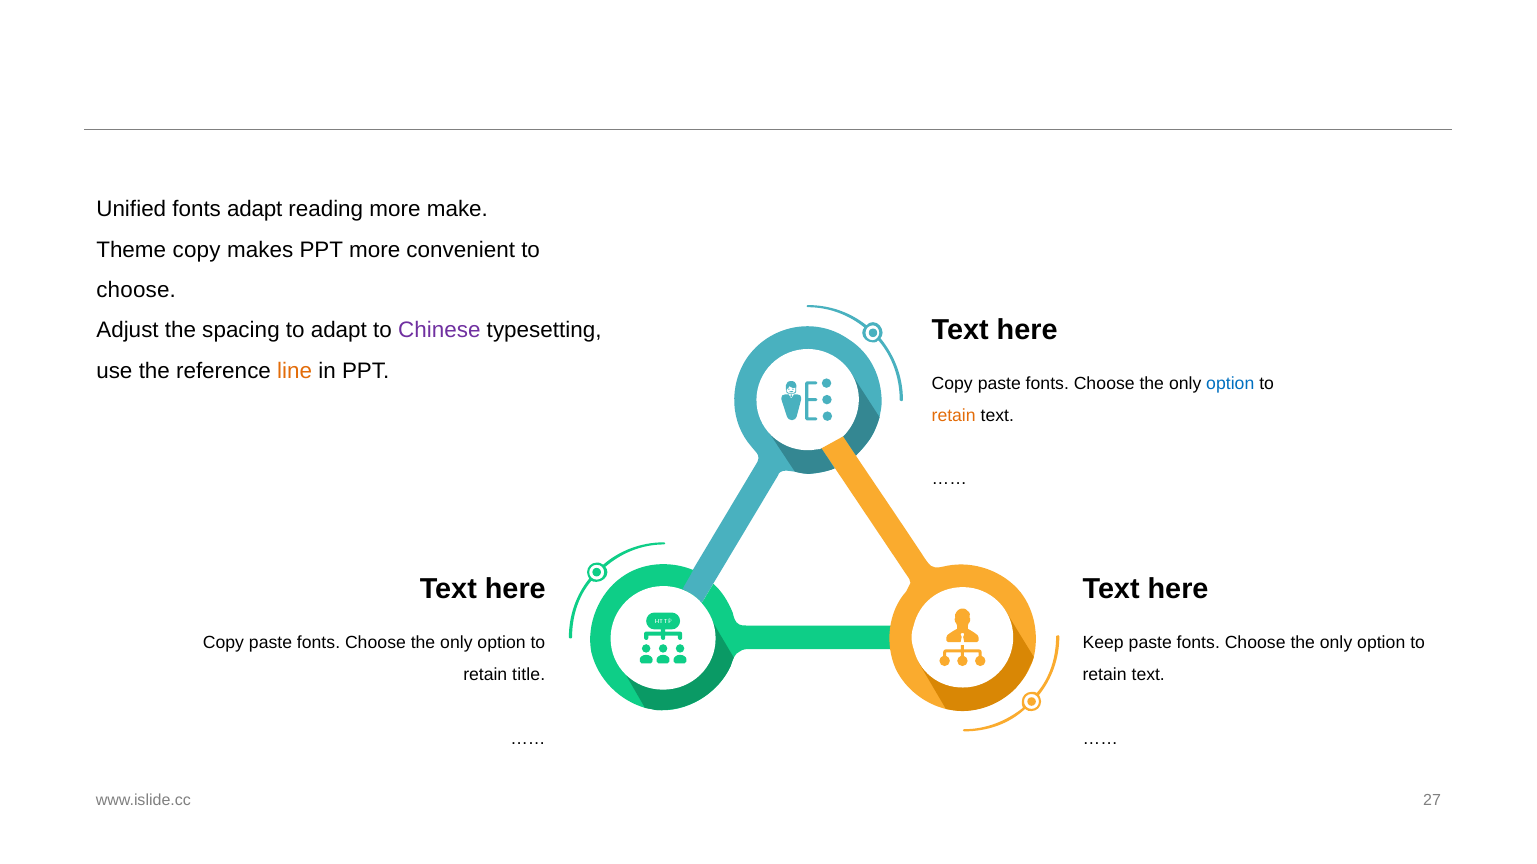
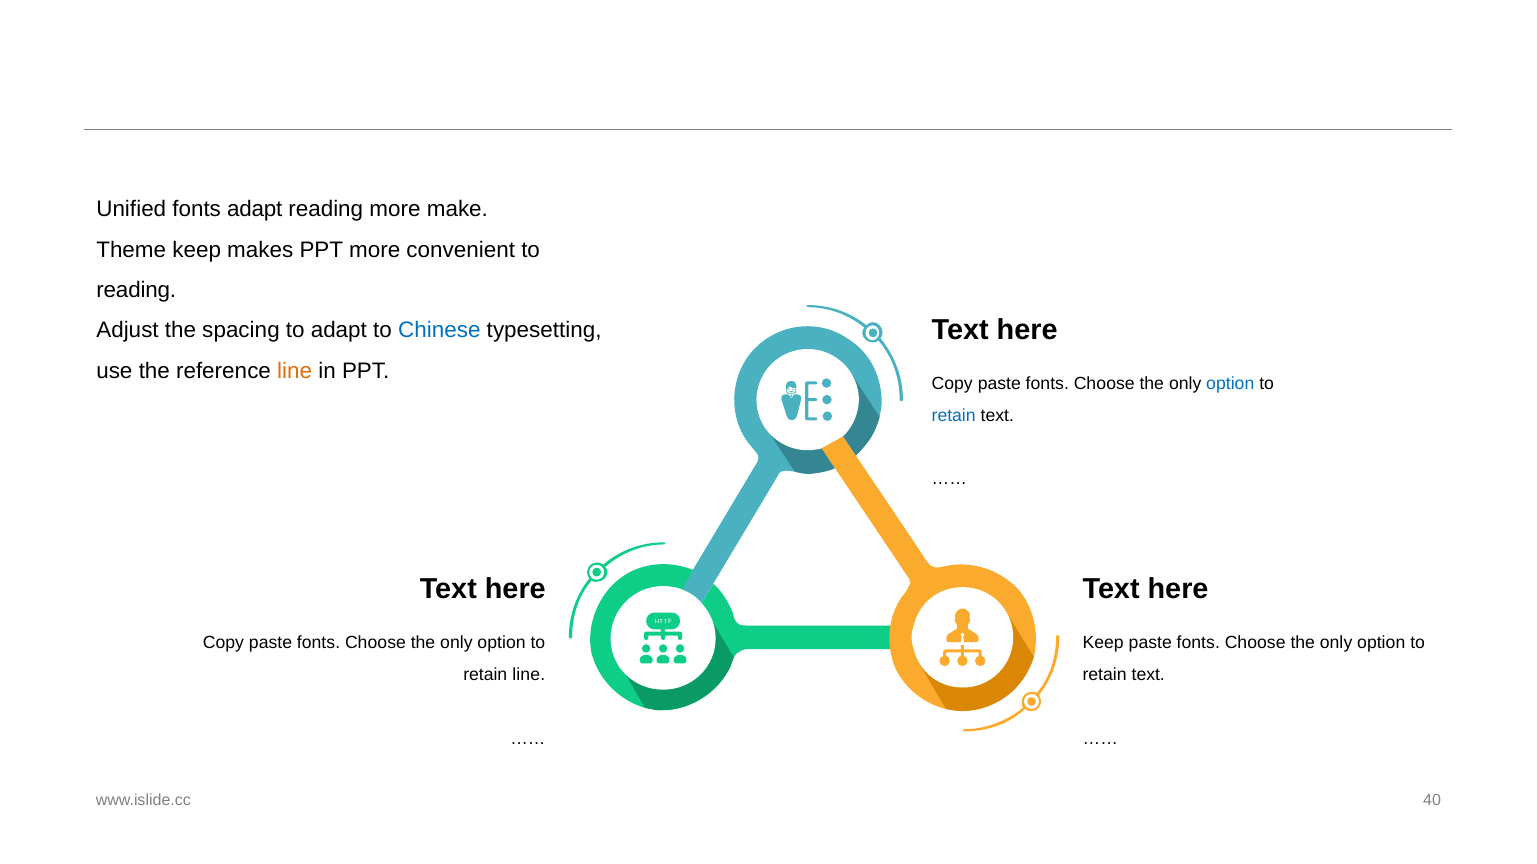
Theme copy: copy -> keep (197, 250)
choose: choose -> reading (136, 290)
Chinese colour: purple -> blue (439, 331)
retain colour: orange -> blue (954, 416)
retain title: title -> line (529, 675)
27: 27 -> 40 (1432, 801)
